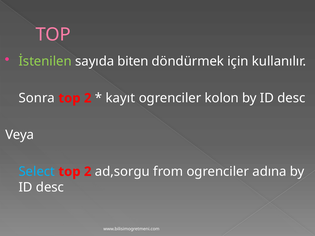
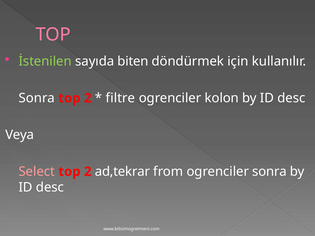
kayıt: kayıt -> filtre (120, 98)
Select colour: light blue -> pink (37, 172)
ad,sorgu: ad,sorgu -> ad,tekrar (122, 172)
ogrenciler adına: adına -> sonra (270, 172)
